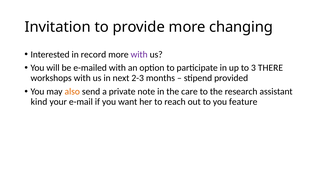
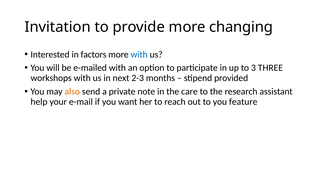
record: record -> factors (94, 54)
with colour: purple -> blue (139, 54)
THERE: THERE -> THREE (270, 68)
kind: kind -> help (39, 102)
